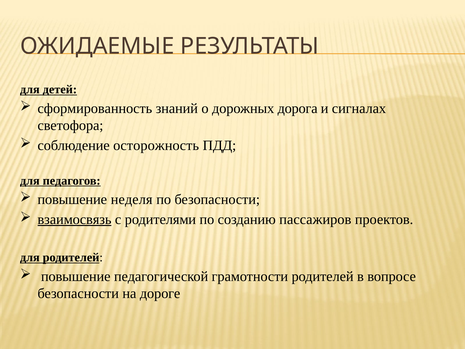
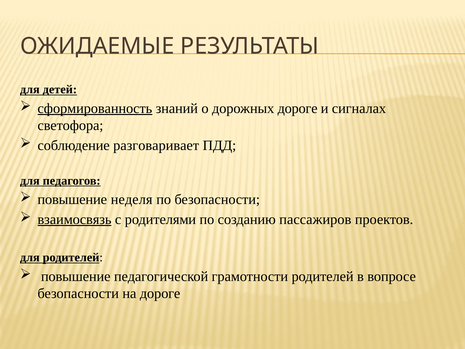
сформированность underline: none -> present (95, 108)
дорожных дорога: дорога -> дороге (298, 108)
осторожность: осторожность -> разговаривает (156, 145)
